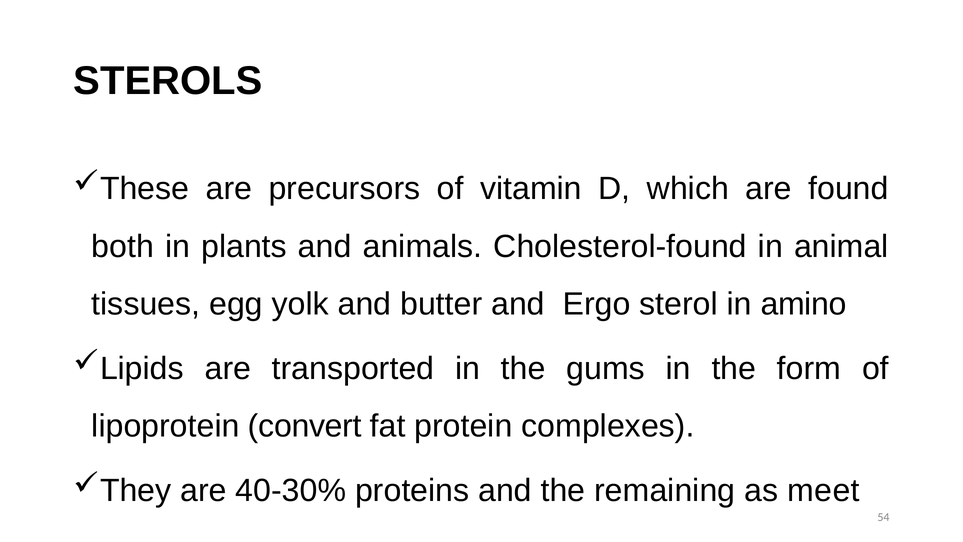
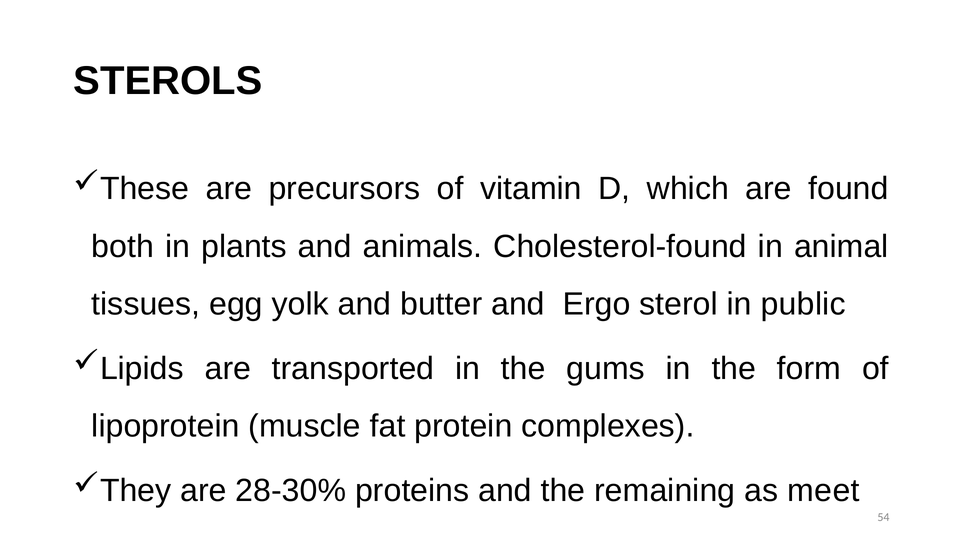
amino: amino -> public (803, 304)
convert: convert -> muscle (305, 426)
40-30%: 40-30% -> 28-30% (291, 490)
